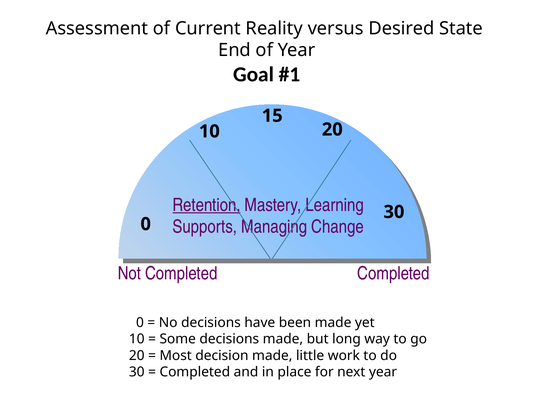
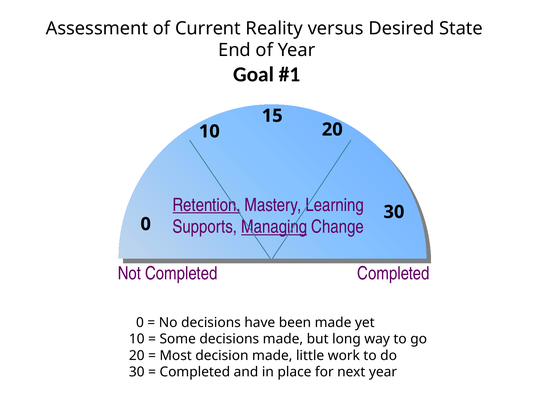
Managing underline: none -> present (274, 227)
